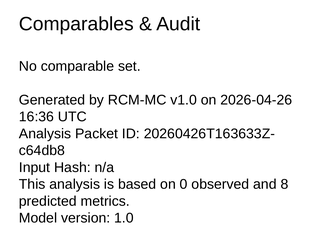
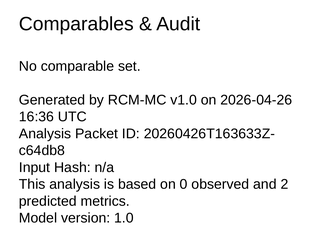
8: 8 -> 2 (284, 184)
